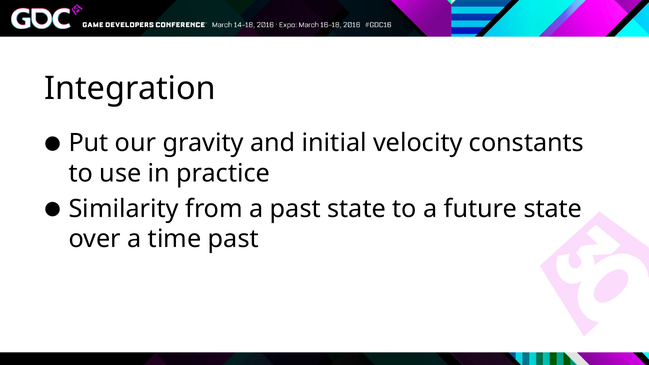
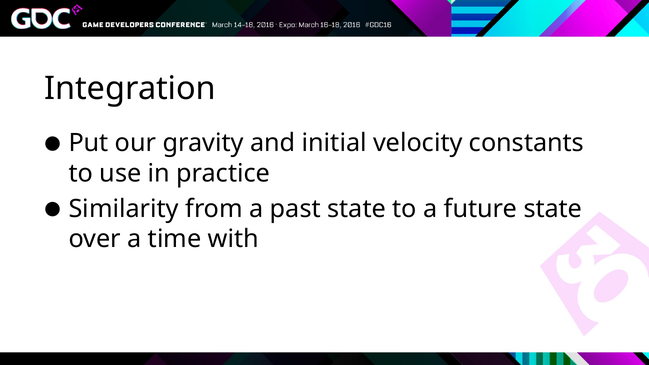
time past: past -> with (233, 239)
